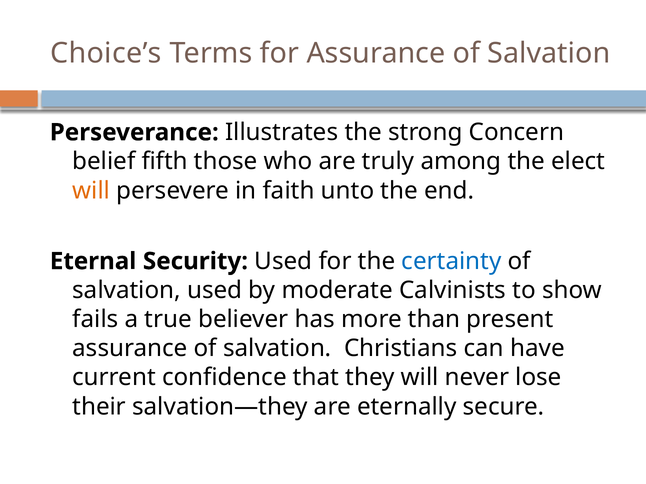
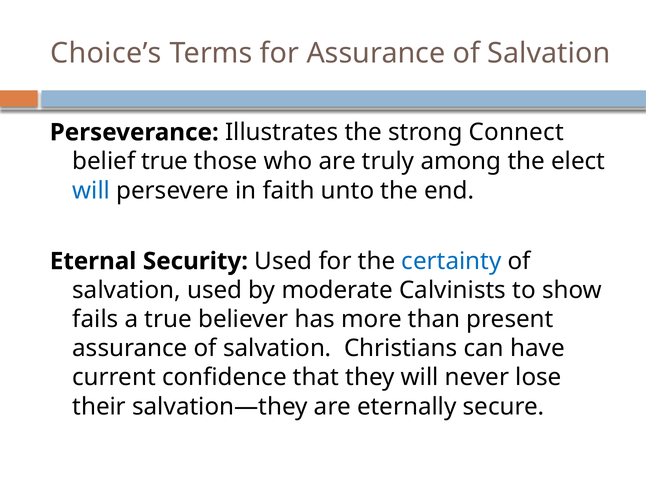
Concern: Concern -> Connect (516, 133)
belief fifth: fifth -> true (165, 162)
will colour: orange -> blue (91, 191)
